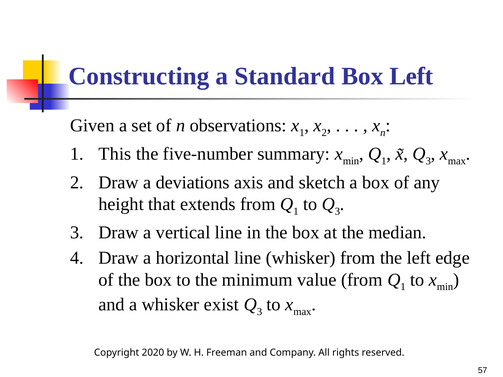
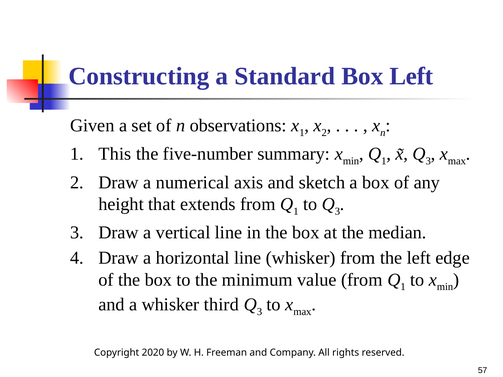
deviations: deviations -> numerical (193, 183)
exist: exist -> third (221, 305)
